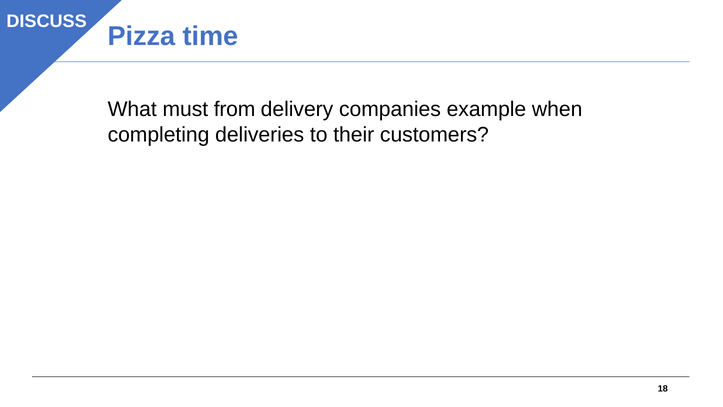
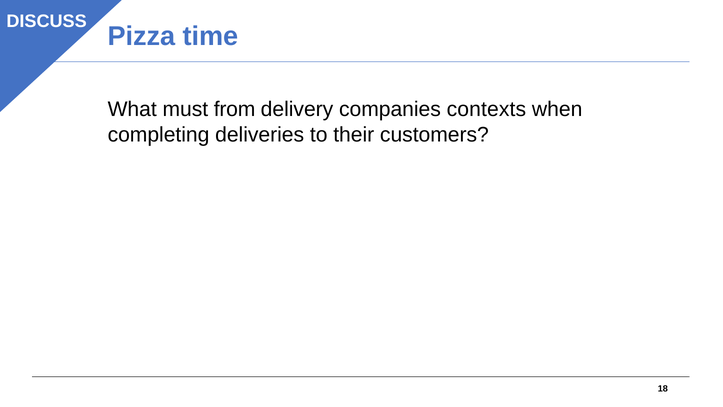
example: example -> contexts (486, 109)
